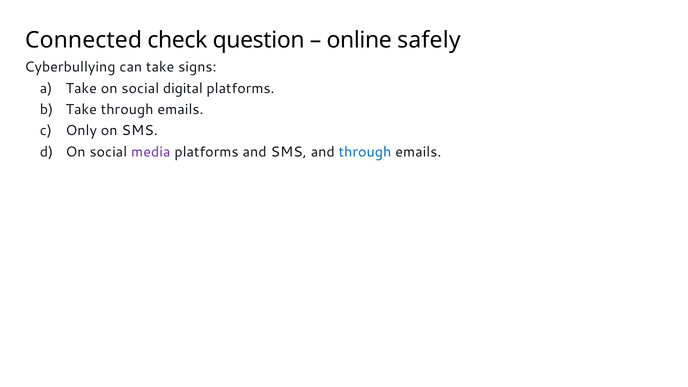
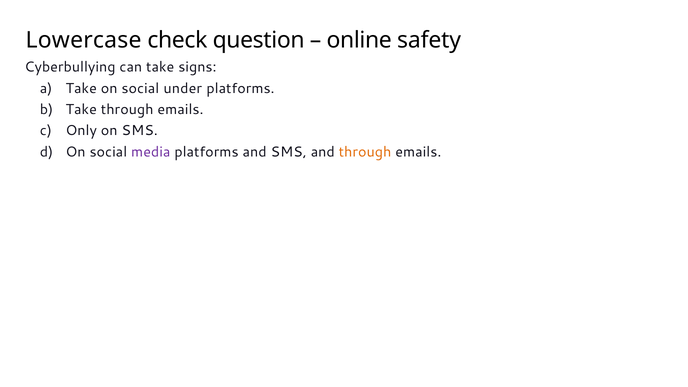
Connected: Connected -> Lowercase (84, 40)
safely: safely -> safety (429, 40)
digital: digital -> under (183, 88)
through colour: blue -> orange (365, 152)
